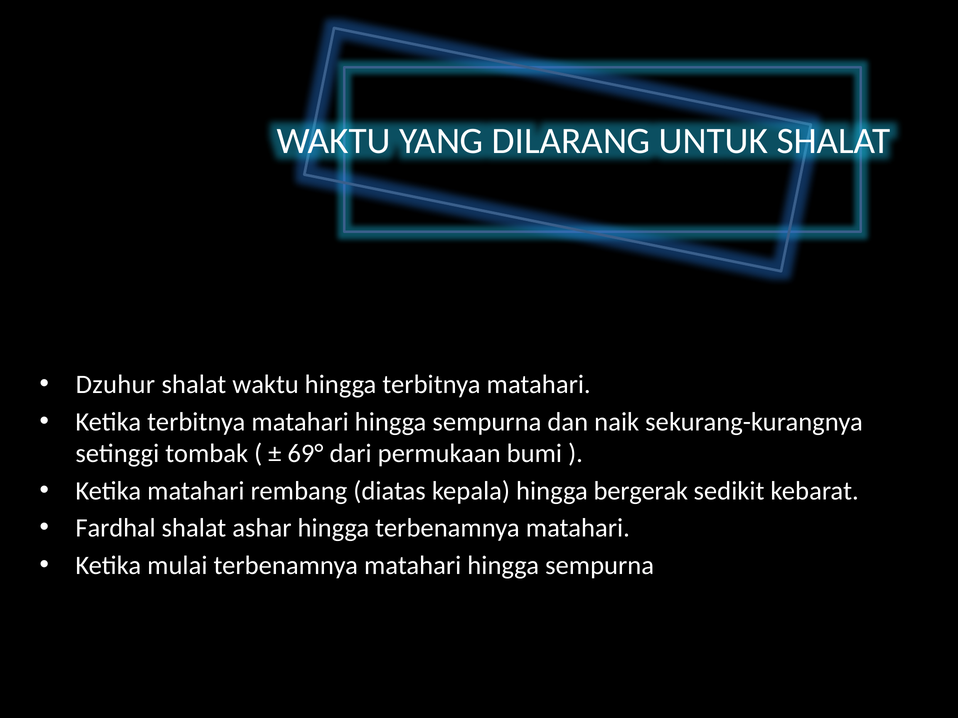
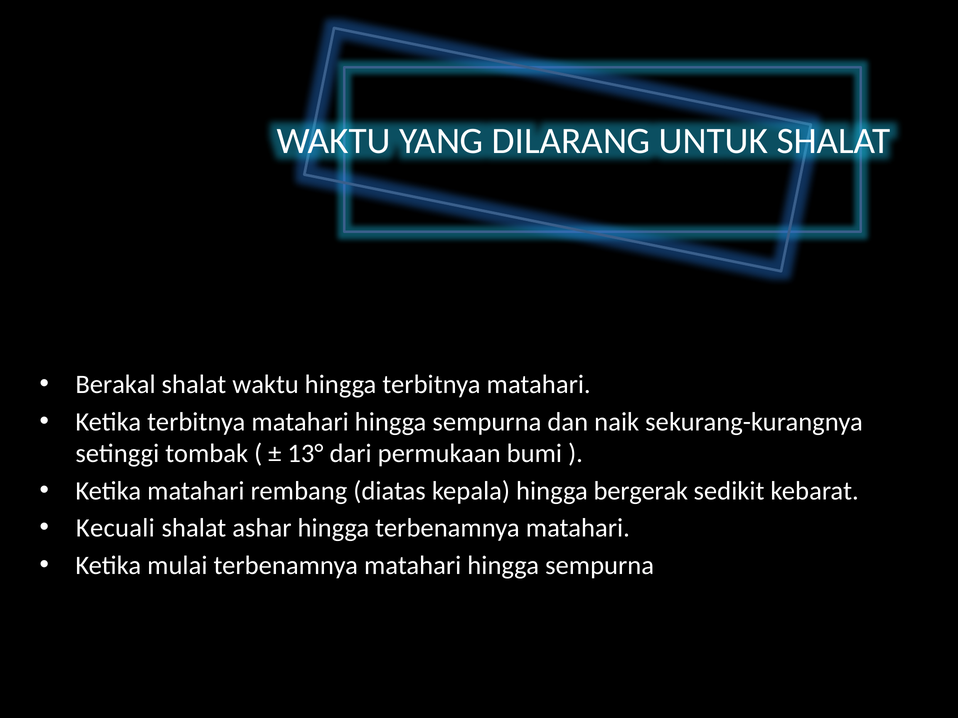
Dzuhur: Dzuhur -> Berakal (116, 385)
69°: 69° -> 13° (305, 454)
Fardhal: Fardhal -> Kecuali (115, 529)
